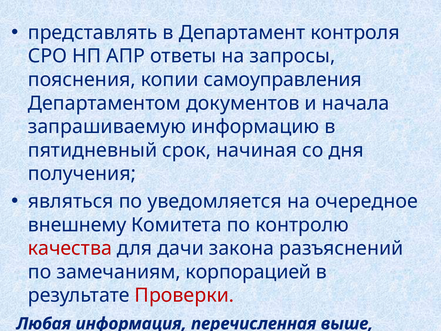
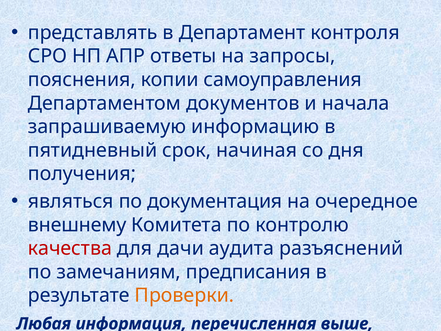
уведомляется: уведомляется -> документация (215, 201)
закона: закона -> аудита (241, 248)
корпорацией: корпорацией -> предписания (248, 272)
Проверки colour: red -> orange (184, 295)
